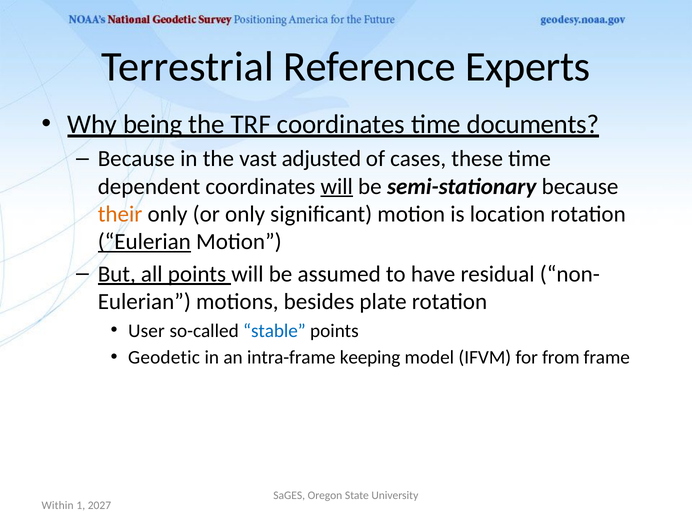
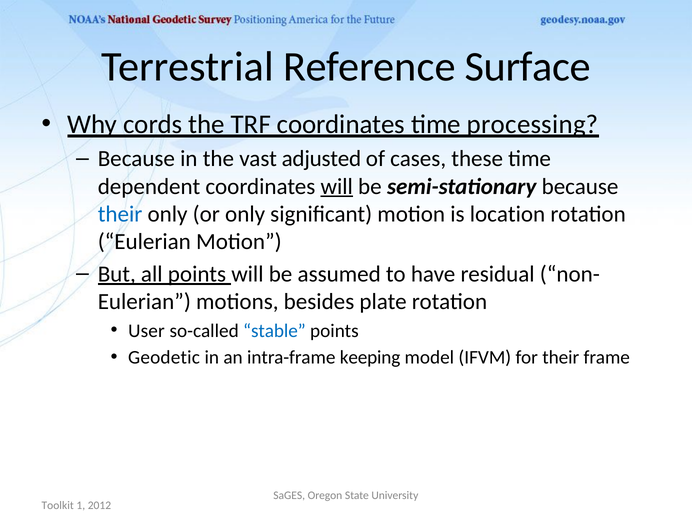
Experts: Experts -> Surface (528, 67)
being: being -> cords (153, 124)
documents: documents -> processing (533, 124)
their colour: orange -> blue (120, 214)
Eulerian underline: present -> none (144, 242)
for from: from -> their (561, 358)
Within: Within -> Toolkit (58, 505)
2027: 2027 -> 2012 (99, 505)
